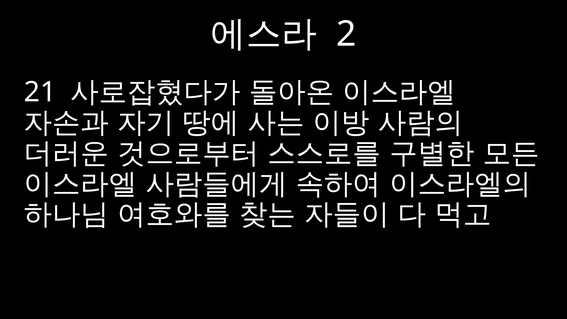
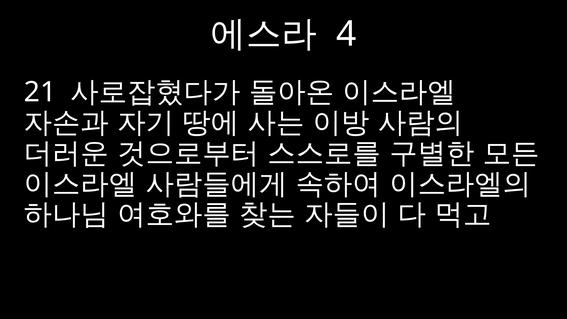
2: 2 -> 4 (346, 34)
